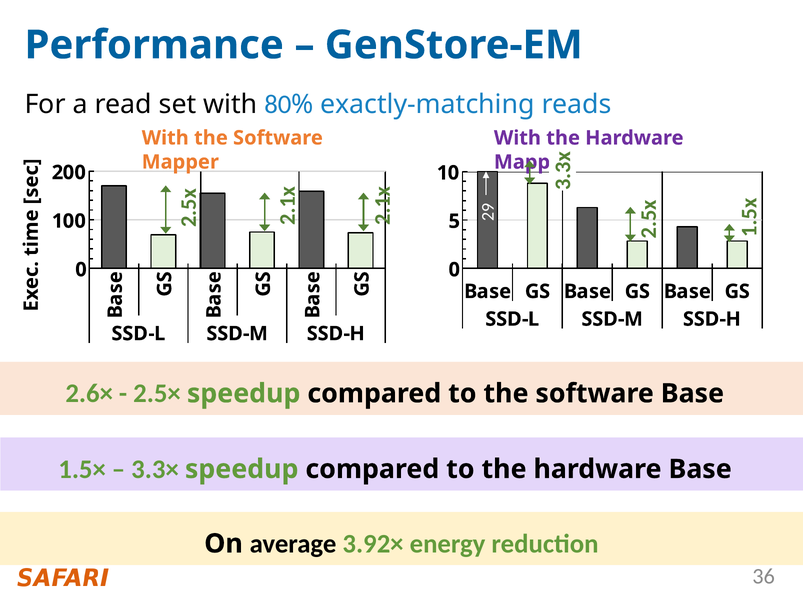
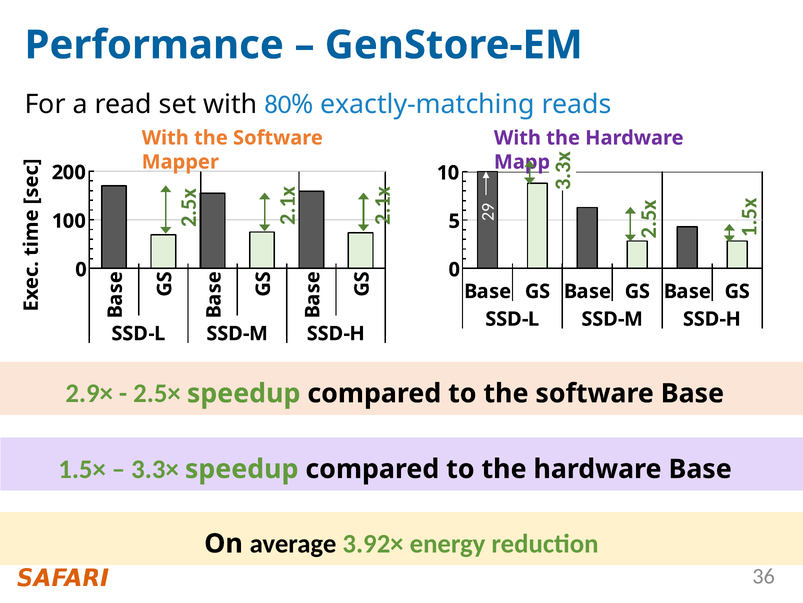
2.6×: 2.6× -> 2.9× (89, 393)
